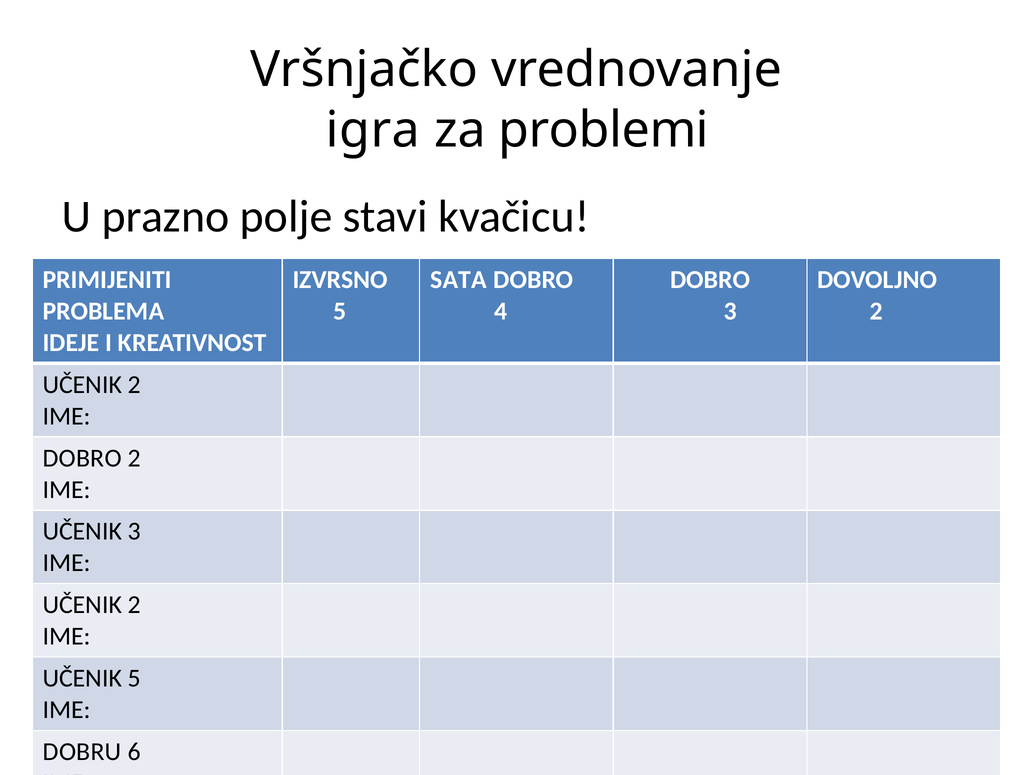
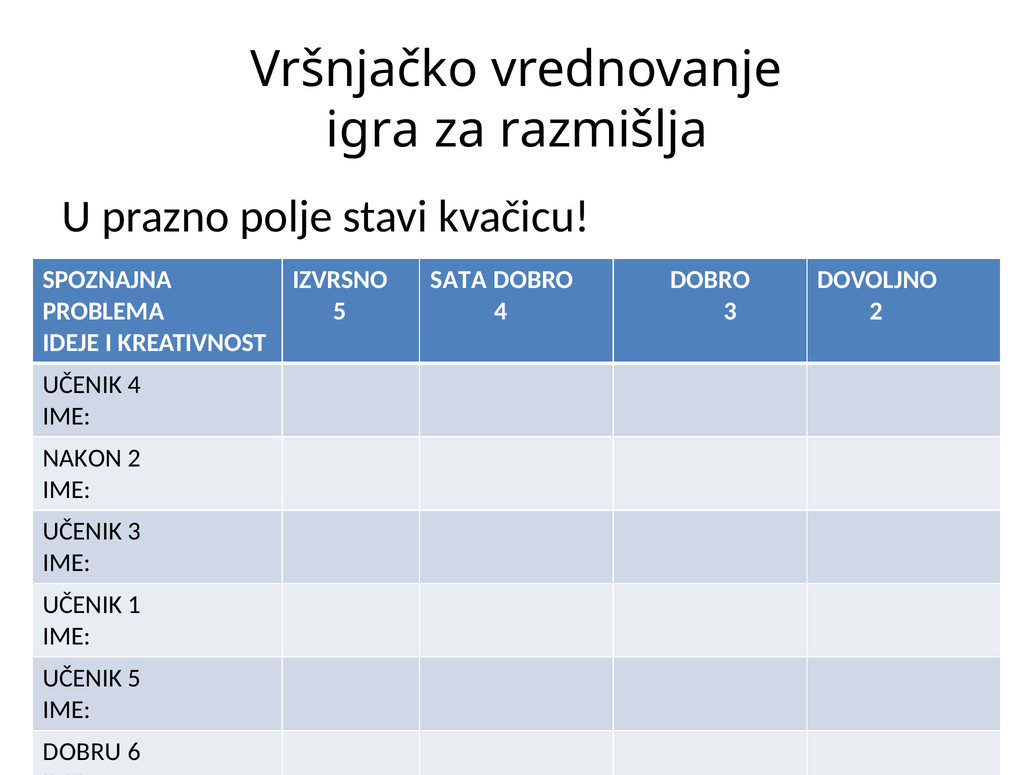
problemi: problemi -> razmišlja (604, 130)
PRIMIJENITI: PRIMIJENITI -> SPOZNAJNA (107, 279)
2: 2 -> 4 (134, 384)
DOBRO: DOBRO -> NAKON (82, 458)
2: 2 -> 1 (134, 605)
